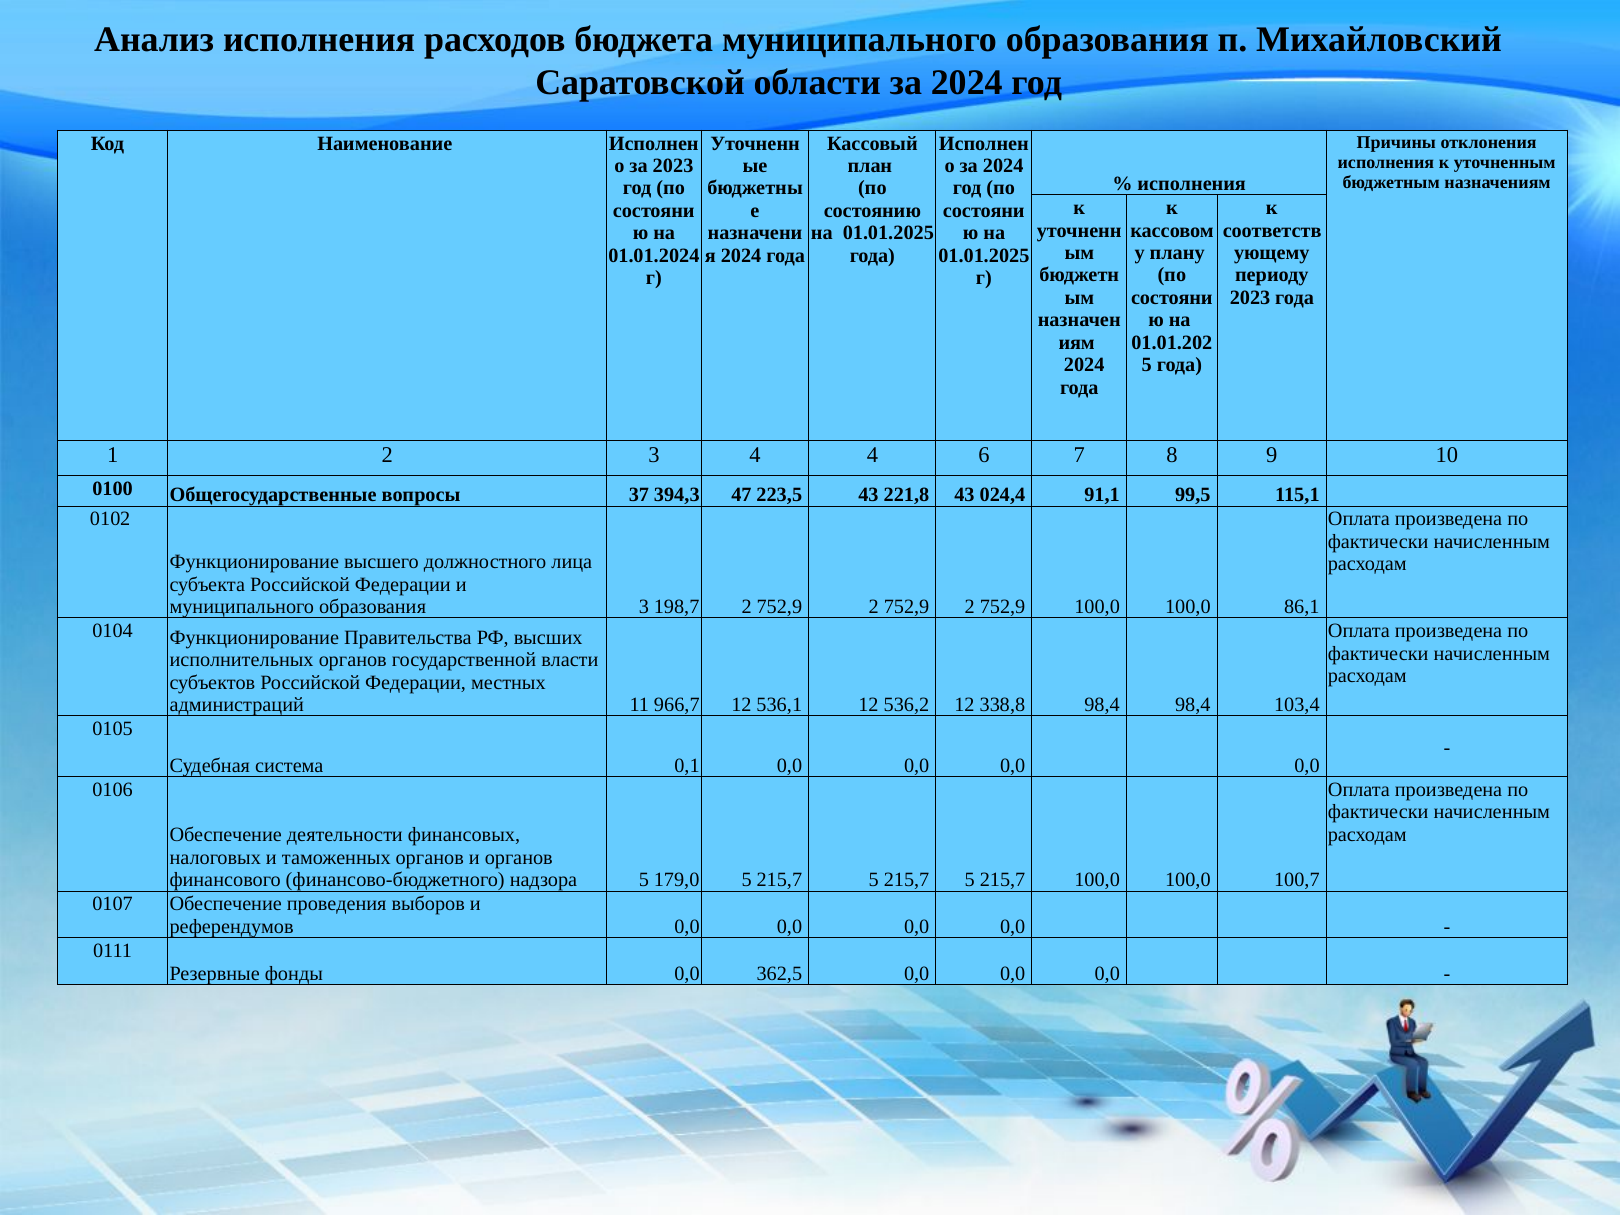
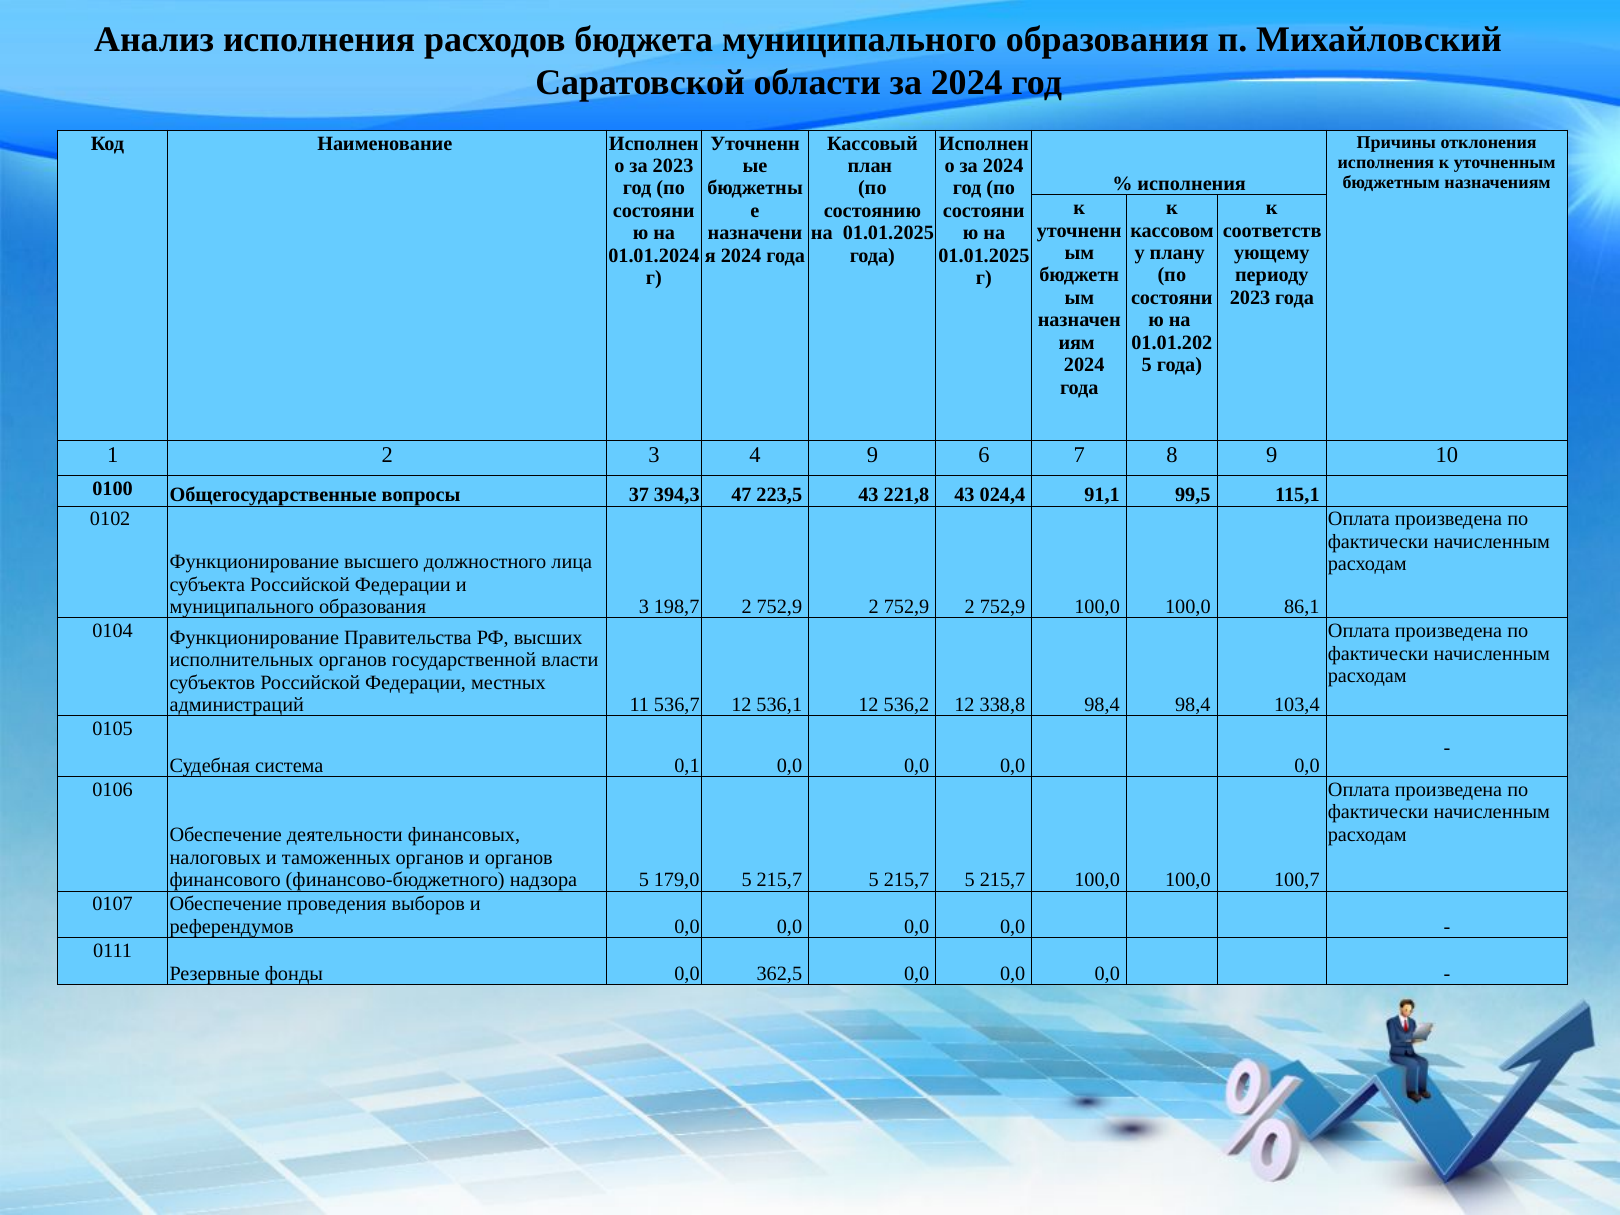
4 4: 4 -> 9 (872, 455)
966,7: 966,7 -> 536,7 (677, 705)
